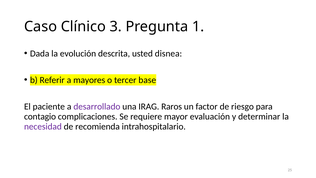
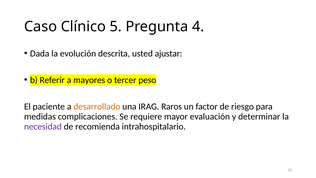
3: 3 -> 5 (116, 27)
1: 1 -> 4 (198, 27)
disnea: disnea -> ajustar (169, 53)
base: base -> peso (147, 80)
desarrollado colour: purple -> orange (97, 106)
contagio: contagio -> medidas (40, 116)
